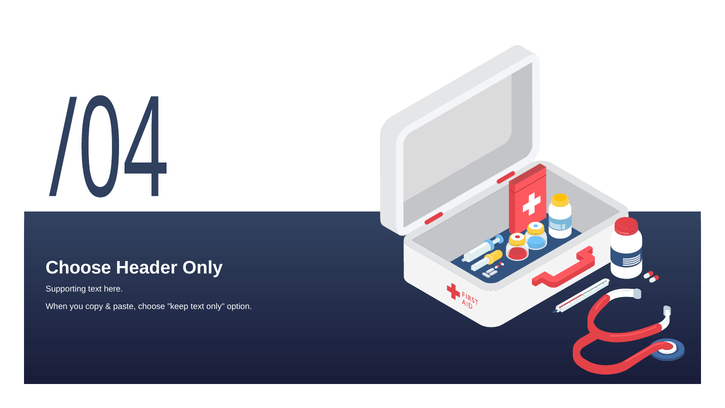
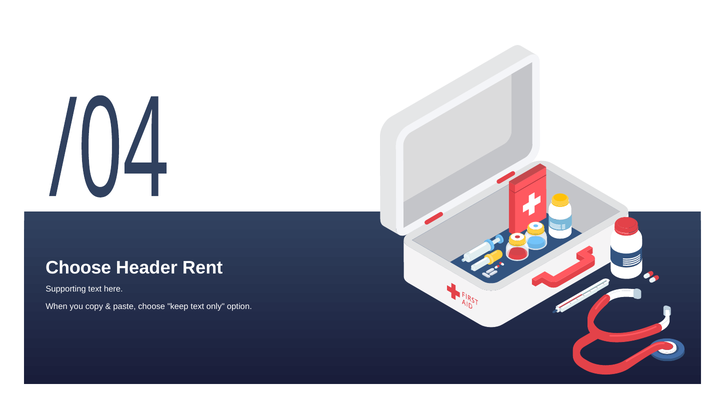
Header Only: Only -> Rent (203, 268)
